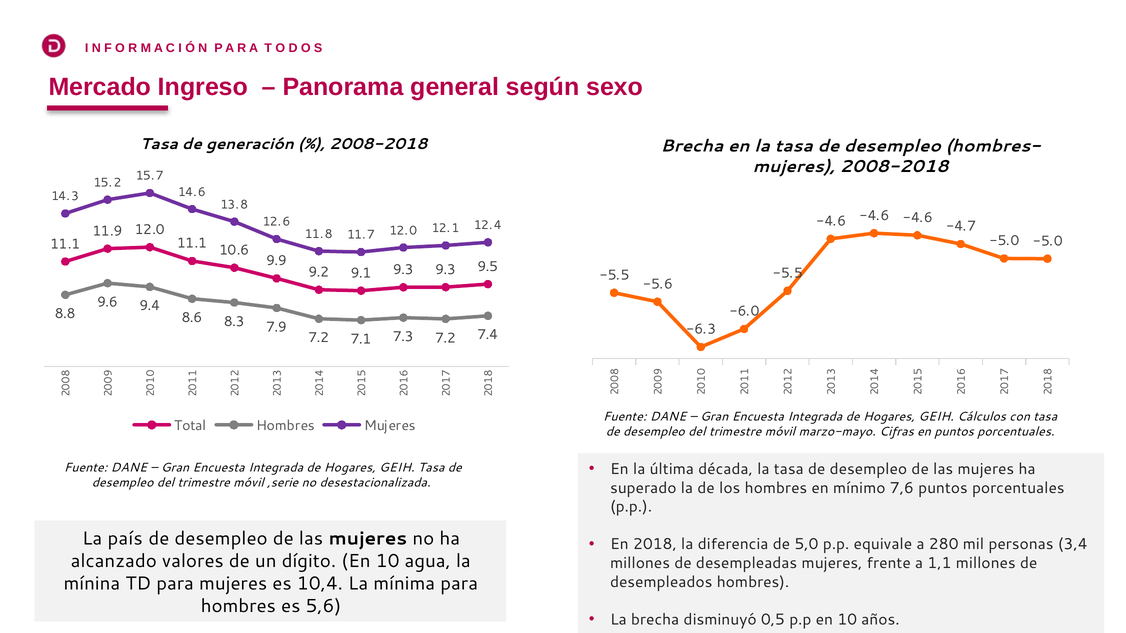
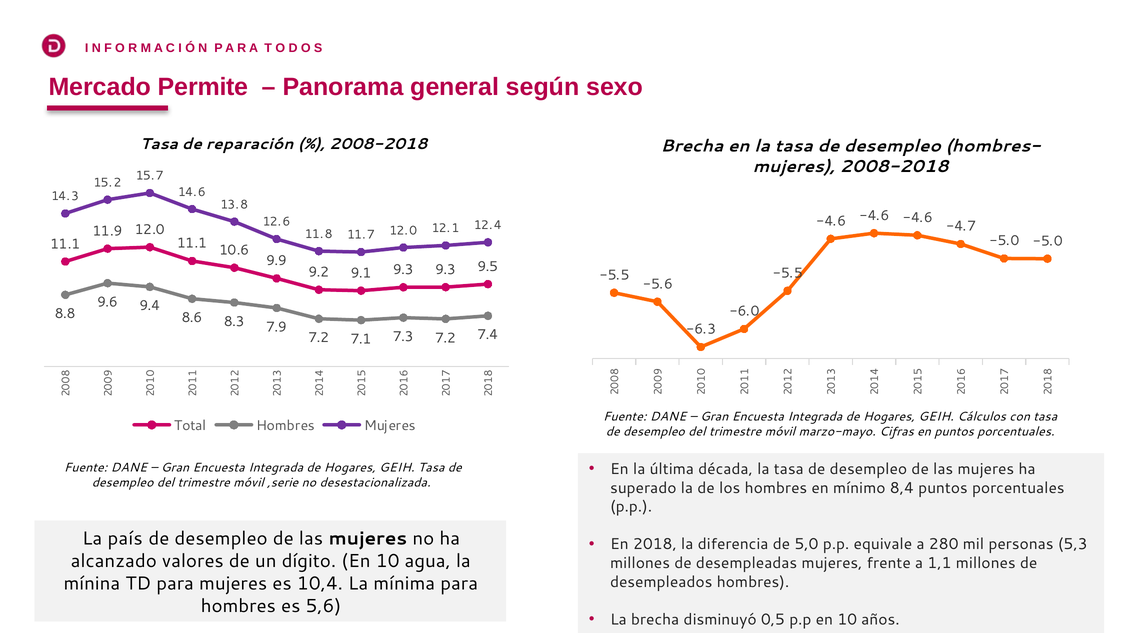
Ingreso: Ingreso -> Permite (203, 87)
generación: generación -> reparación (250, 144)
7,6: 7,6 -> 8,4 (902, 488)
3,4: 3,4 -> 5,3 (1073, 545)
